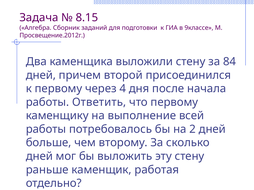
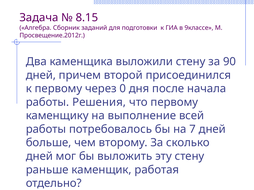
84: 84 -> 90 (230, 62)
4: 4 -> 0 (123, 89)
Ответить: Ответить -> Решения (99, 102)
2: 2 -> 7 (193, 130)
